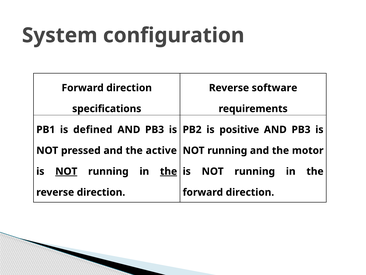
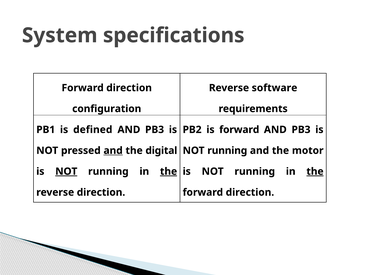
configuration: configuration -> specifications (174, 35)
specifications: specifications -> configuration (107, 109)
is positive: positive -> forward (239, 129)
and underline: none -> present (113, 150)
active: active -> digital (161, 150)
the underline: none -> present (315, 171)
